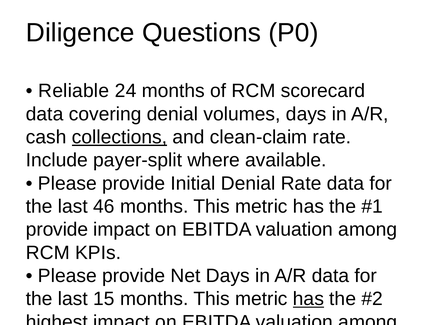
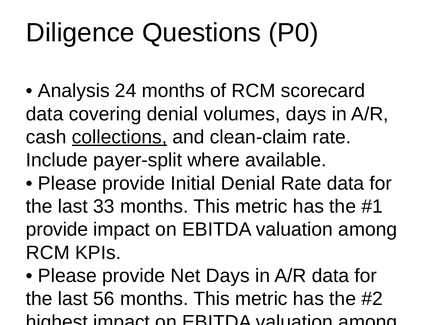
Reliable: Reliable -> Analysis (74, 91)
46: 46 -> 33 (104, 206)
15: 15 -> 56 (104, 299)
has underline: present -> none (308, 299)
